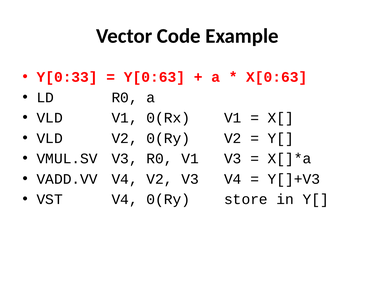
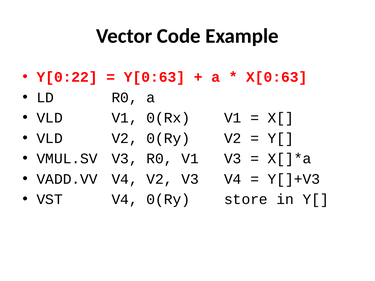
Y[0:33: Y[0:33 -> Y[0:22 (67, 77)
